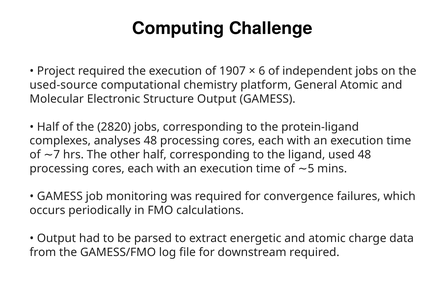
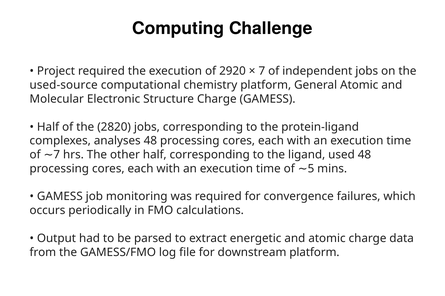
1907: 1907 -> 2920 (232, 71)
6: 6 -> 7 (262, 71)
Structure Output: Output -> Charge (217, 99)
downstream required: required -> platform (314, 253)
